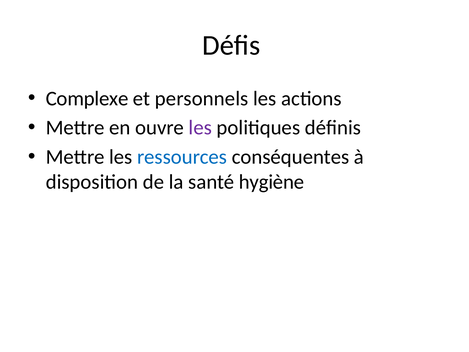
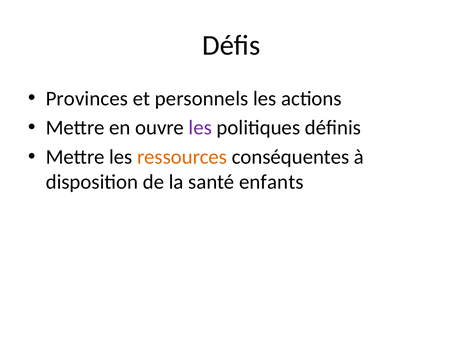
Complexe: Complexe -> Provinces (87, 98)
ressources colour: blue -> orange (182, 157)
hygiène: hygiène -> enfants (271, 182)
